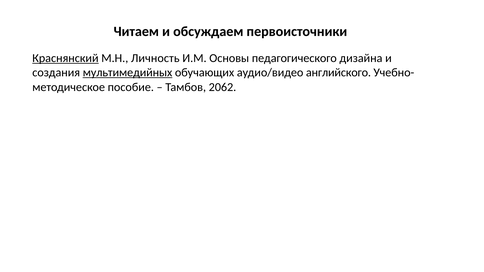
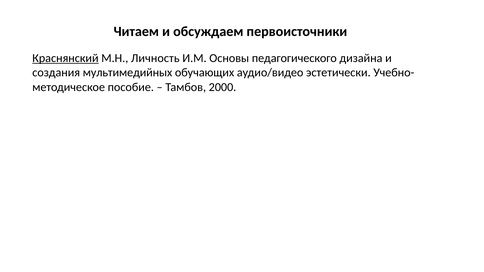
мультимедийных underline: present -> none (128, 73)
английского: английского -> эстетически (338, 73)
2062: 2062 -> 2000 (223, 87)
